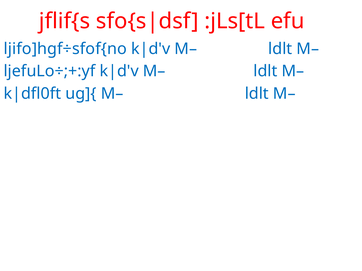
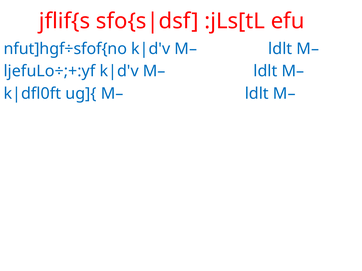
ljifo]hgf÷sfof{no: ljifo]hgf÷sfof{no -> nfut]hgf÷sfof{no (65, 49)
